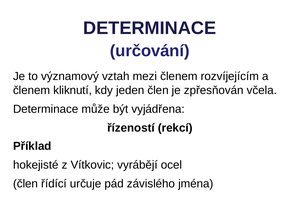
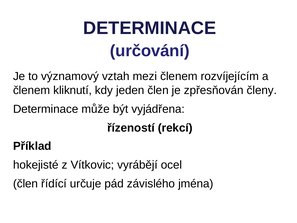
včela: včela -> členy (262, 90)
